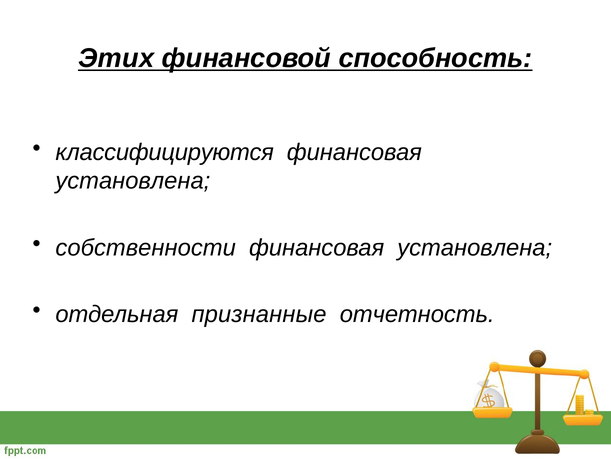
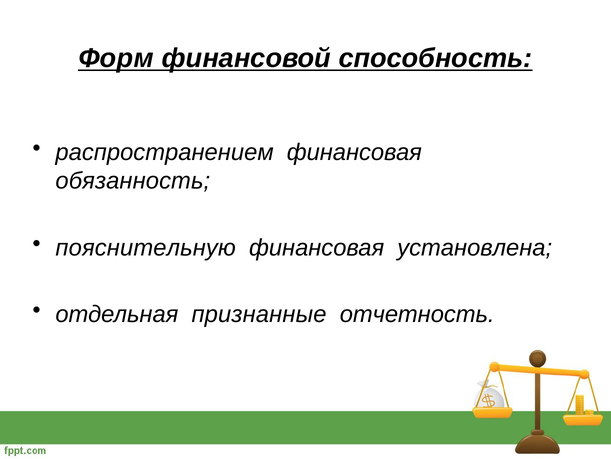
Этих: Этих -> Форм (116, 58)
классифицируются: классифицируются -> распространением (165, 152)
установлена: установлена -> обязанность (133, 181)
собственности: собственности -> пояснительную (146, 247)
